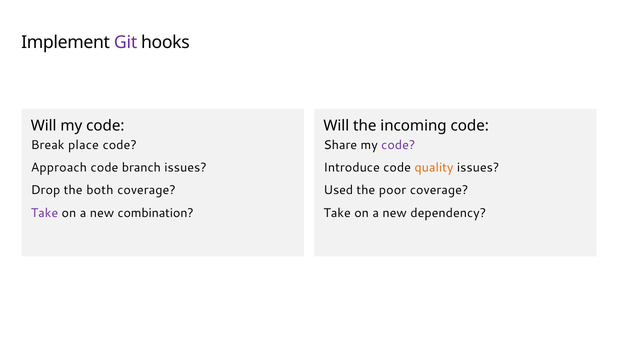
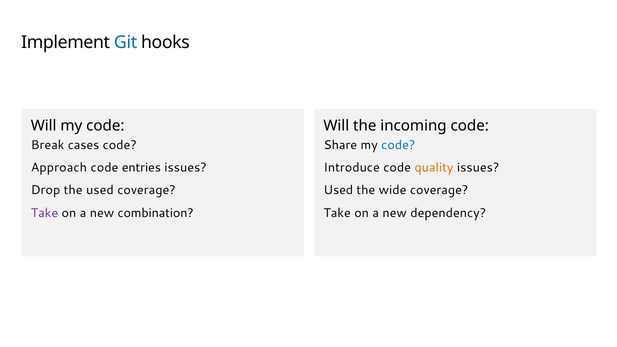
Git colour: purple -> blue (126, 42)
place: place -> cases (84, 145)
code colour: purple -> blue (398, 145)
branch: branch -> entries (141, 168)
the both: both -> used (100, 190)
poor: poor -> wide (393, 190)
